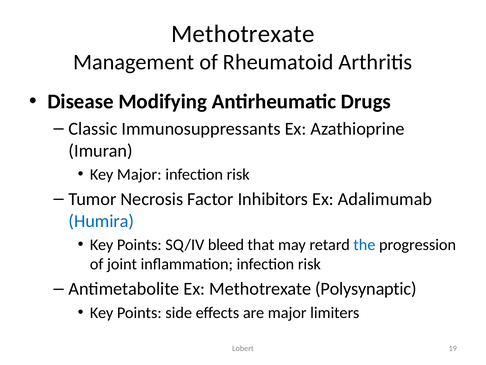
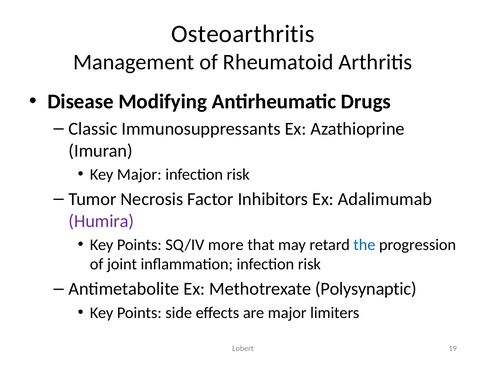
Methotrexate: Methotrexate -> Osteoarthritis (243, 34)
Humira colour: blue -> purple (101, 221)
bleed: bleed -> more (226, 245)
